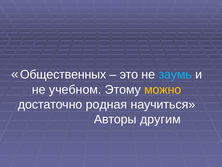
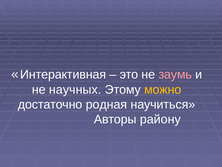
Общественных: Общественных -> Интерактивная (63, 74)
заумь colour: light blue -> pink (175, 74)
учебном: учебном -> научных (75, 89)
другим: другим -> району (160, 119)
